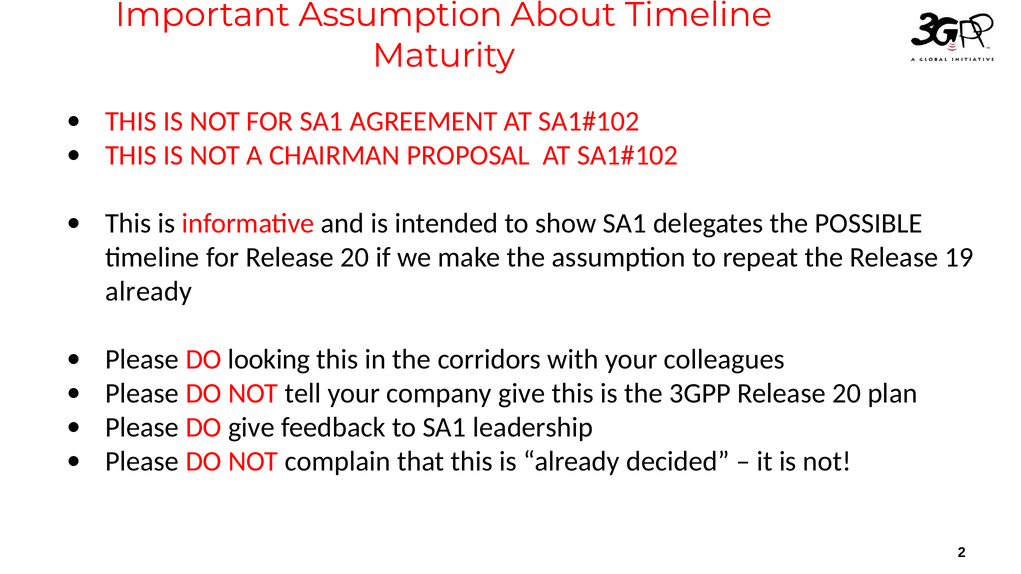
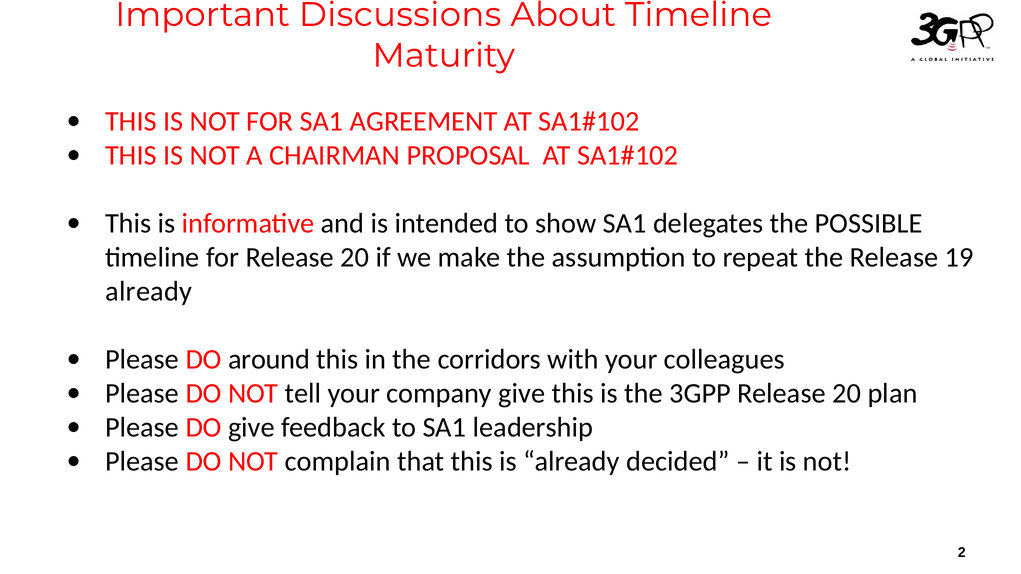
Important Assumption: Assumption -> Discussions (400, 15)
looking: looking -> around (269, 360)
